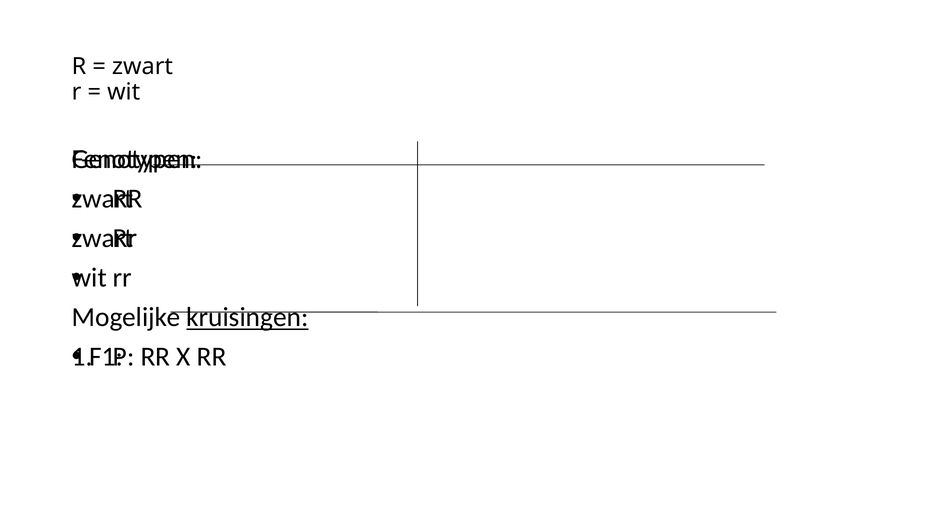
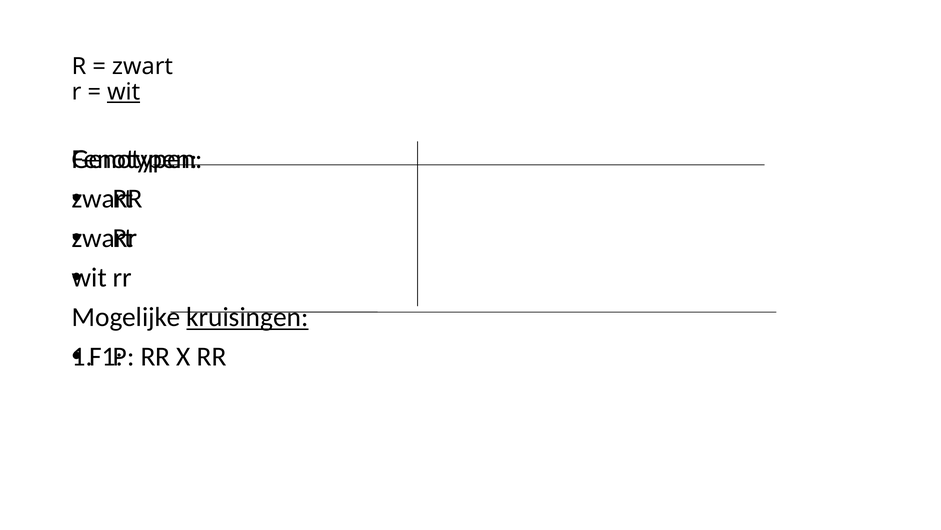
wit underline: none -> present (124, 92)
